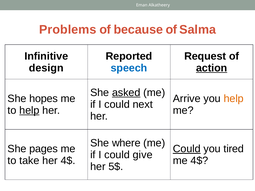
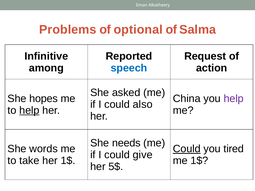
because: because -> optional (138, 30)
design: design -> among (46, 68)
action underline: present -> none (212, 68)
asked underline: present -> none (126, 93)
Arrive: Arrive -> China (187, 99)
help colour: orange -> purple (234, 99)
next: next -> also (143, 105)
where: where -> needs (126, 143)
pages: pages -> words (44, 149)
her 4$: 4$ -> 1$ (68, 161)
me 4$: 4$ -> 1$ (199, 161)
